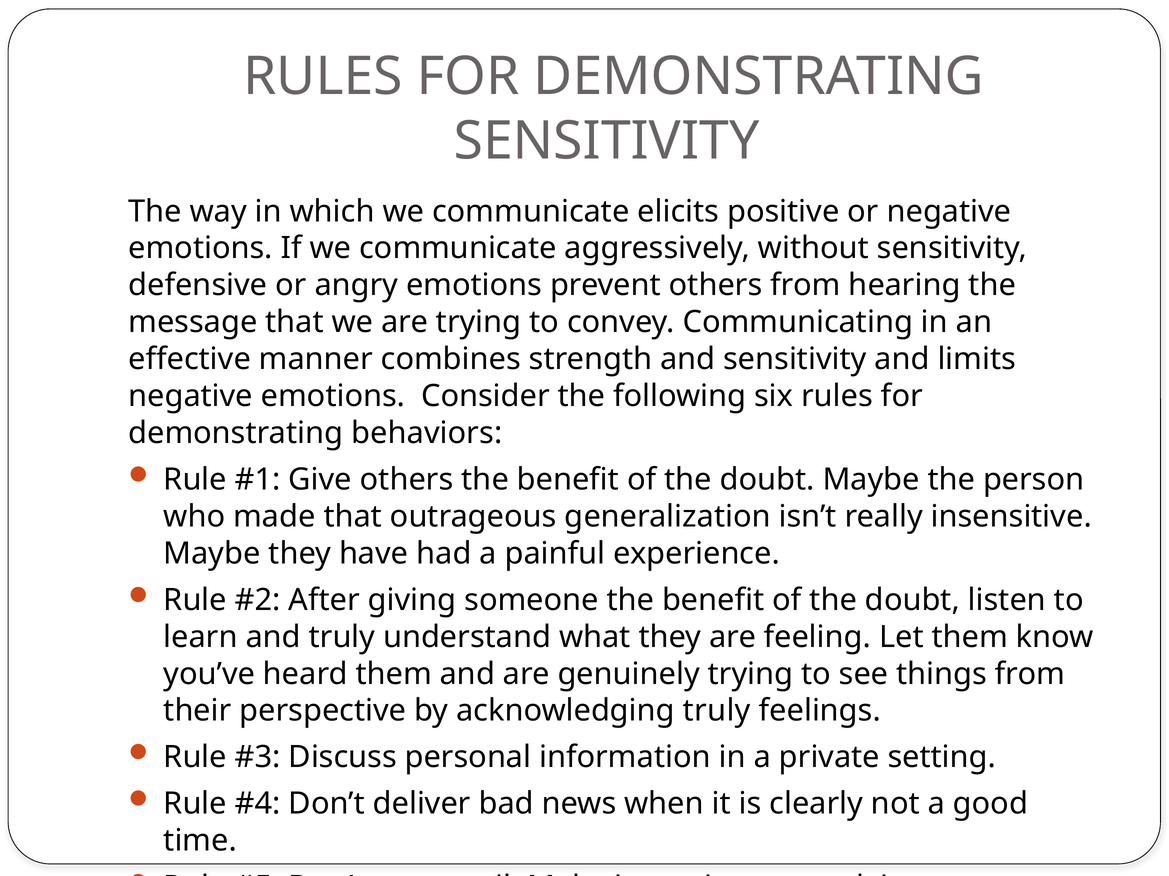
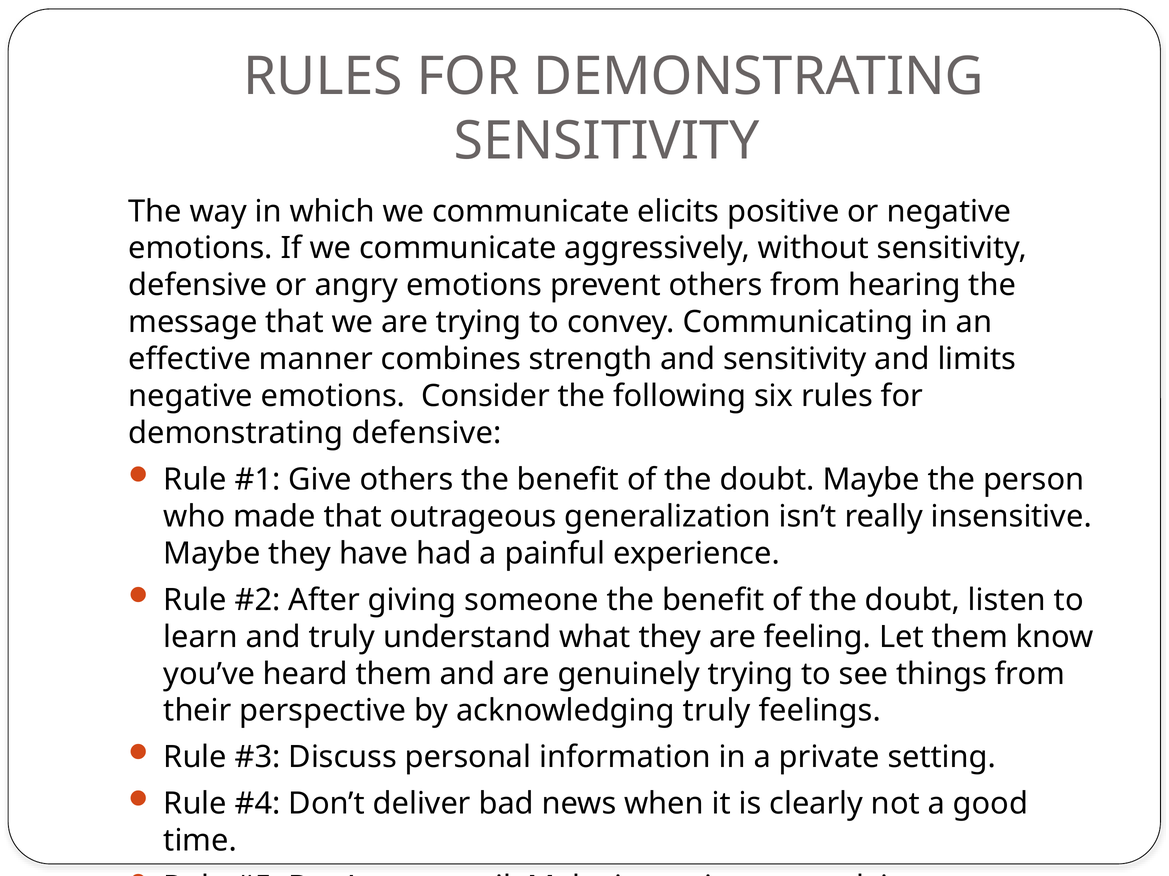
demonstrating behaviors: behaviors -> defensive (427, 434)
